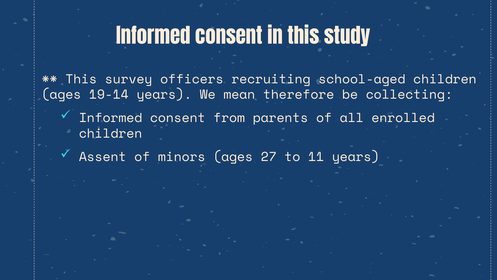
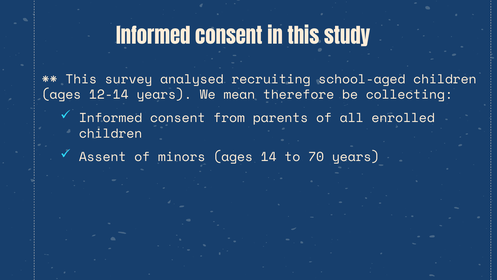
officers: officers -> analysed (192, 79)
19-14: 19-14 -> 12-14 (109, 95)
27: 27 -> 14 (269, 157)
11: 11 -> 70 (316, 157)
